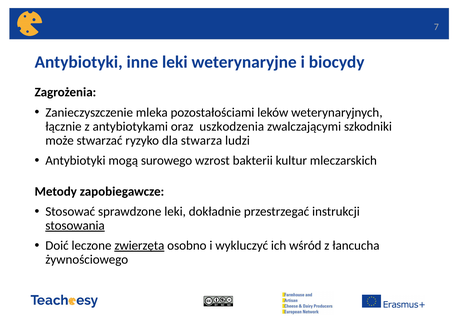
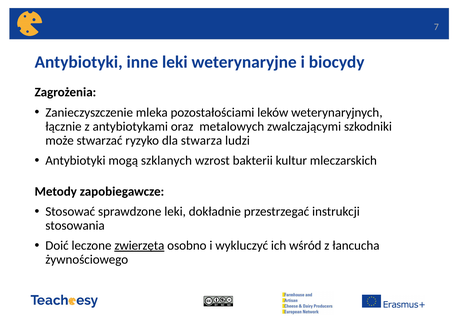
uszkodzenia: uszkodzenia -> metalowych (232, 126)
surowego: surowego -> szklanych (166, 160)
stosowania underline: present -> none (75, 225)
